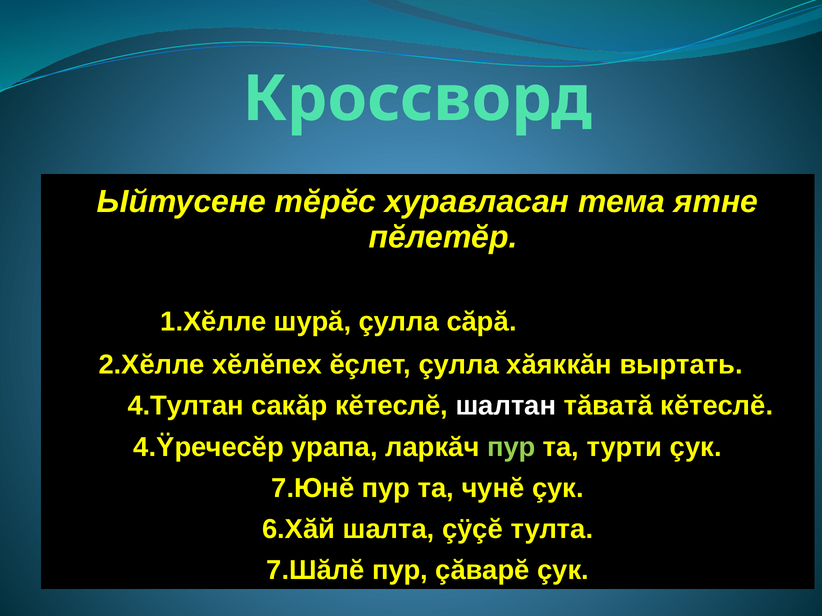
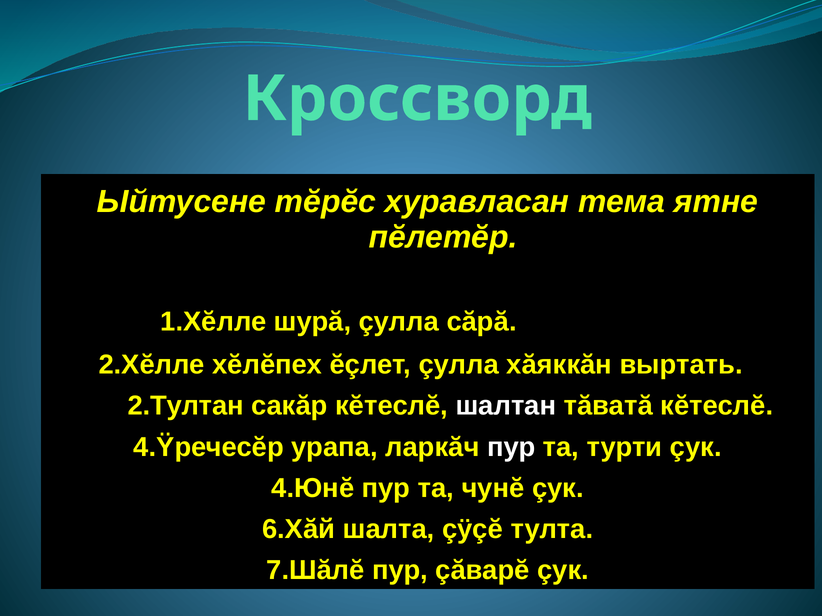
4.Тултан: 4.Тултан -> 2.Тултан (186, 406)
пур colour: light green -> white (511, 447)
7.Юнĕ: 7.Юнĕ -> 4.Юнĕ (313, 488)
